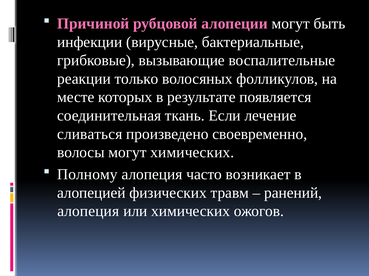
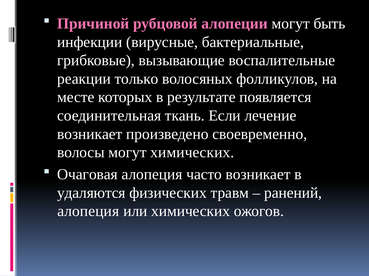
сливаться: сливаться -> возникает (90, 134)
Полному: Полному -> Очаговая (87, 175)
алопецией: алопецией -> удаляются (91, 193)
